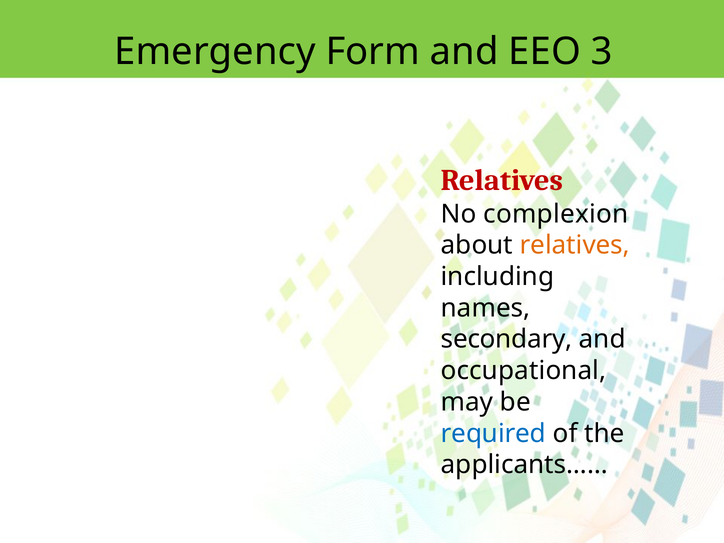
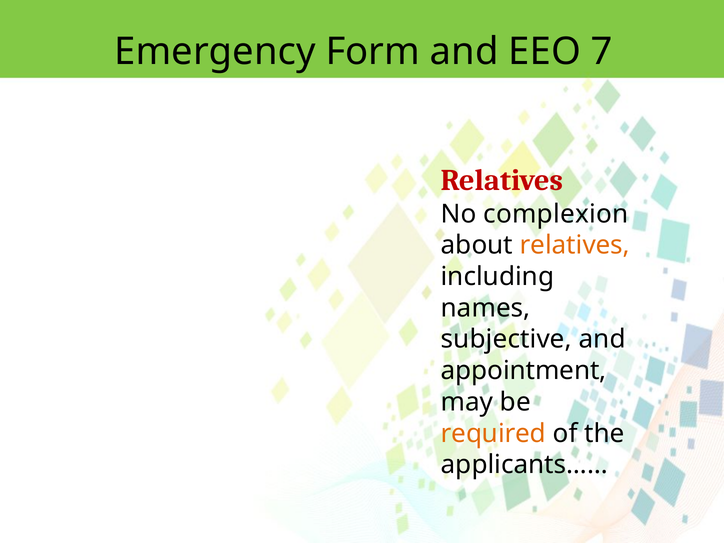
3: 3 -> 7 (602, 51)
secondary: secondary -> subjective (506, 339)
occupational: occupational -> appointment (524, 371)
required colour: blue -> orange (493, 433)
